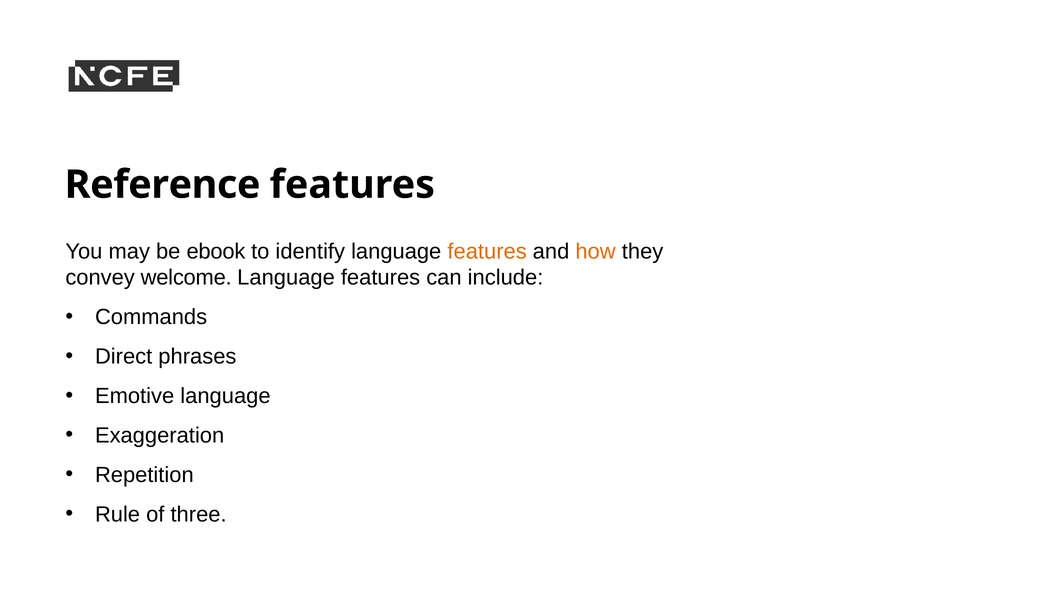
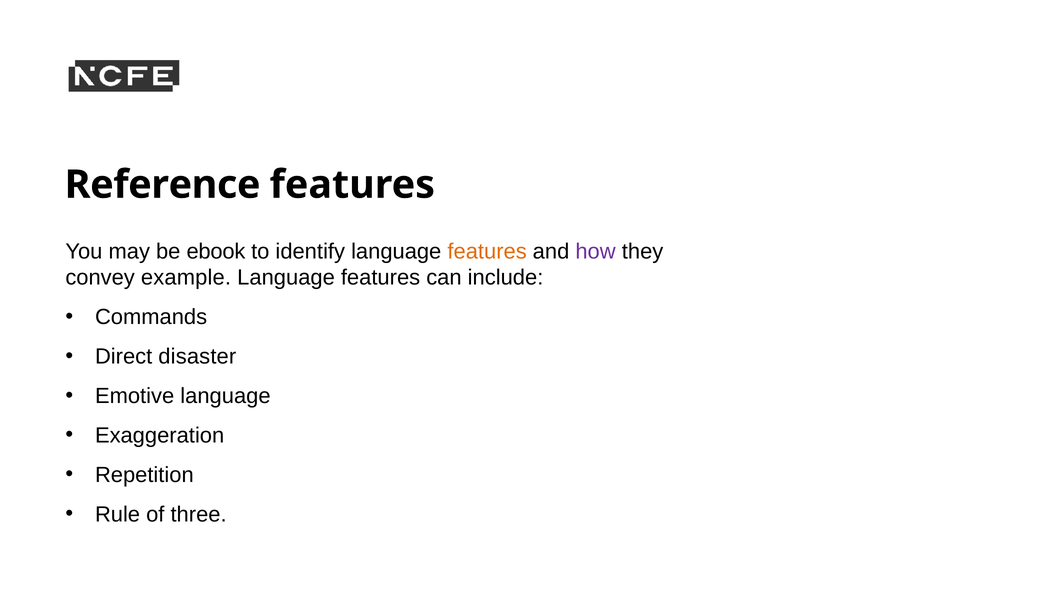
how colour: orange -> purple (596, 251)
welcome: welcome -> example (186, 277)
phrases: phrases -> disaster (197, 356)
